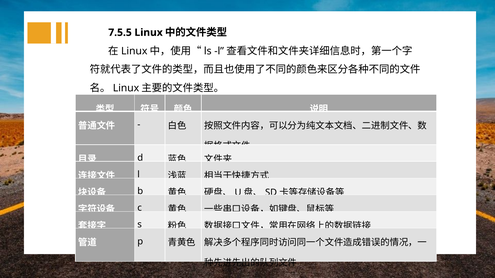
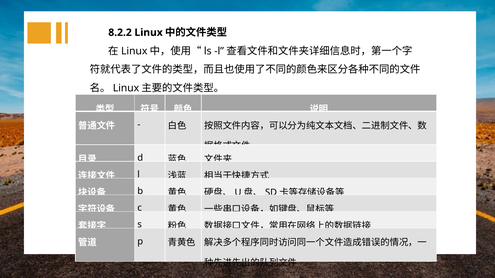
7.5.5: 7.5.5 -> 8.2.2 (120, 33)
